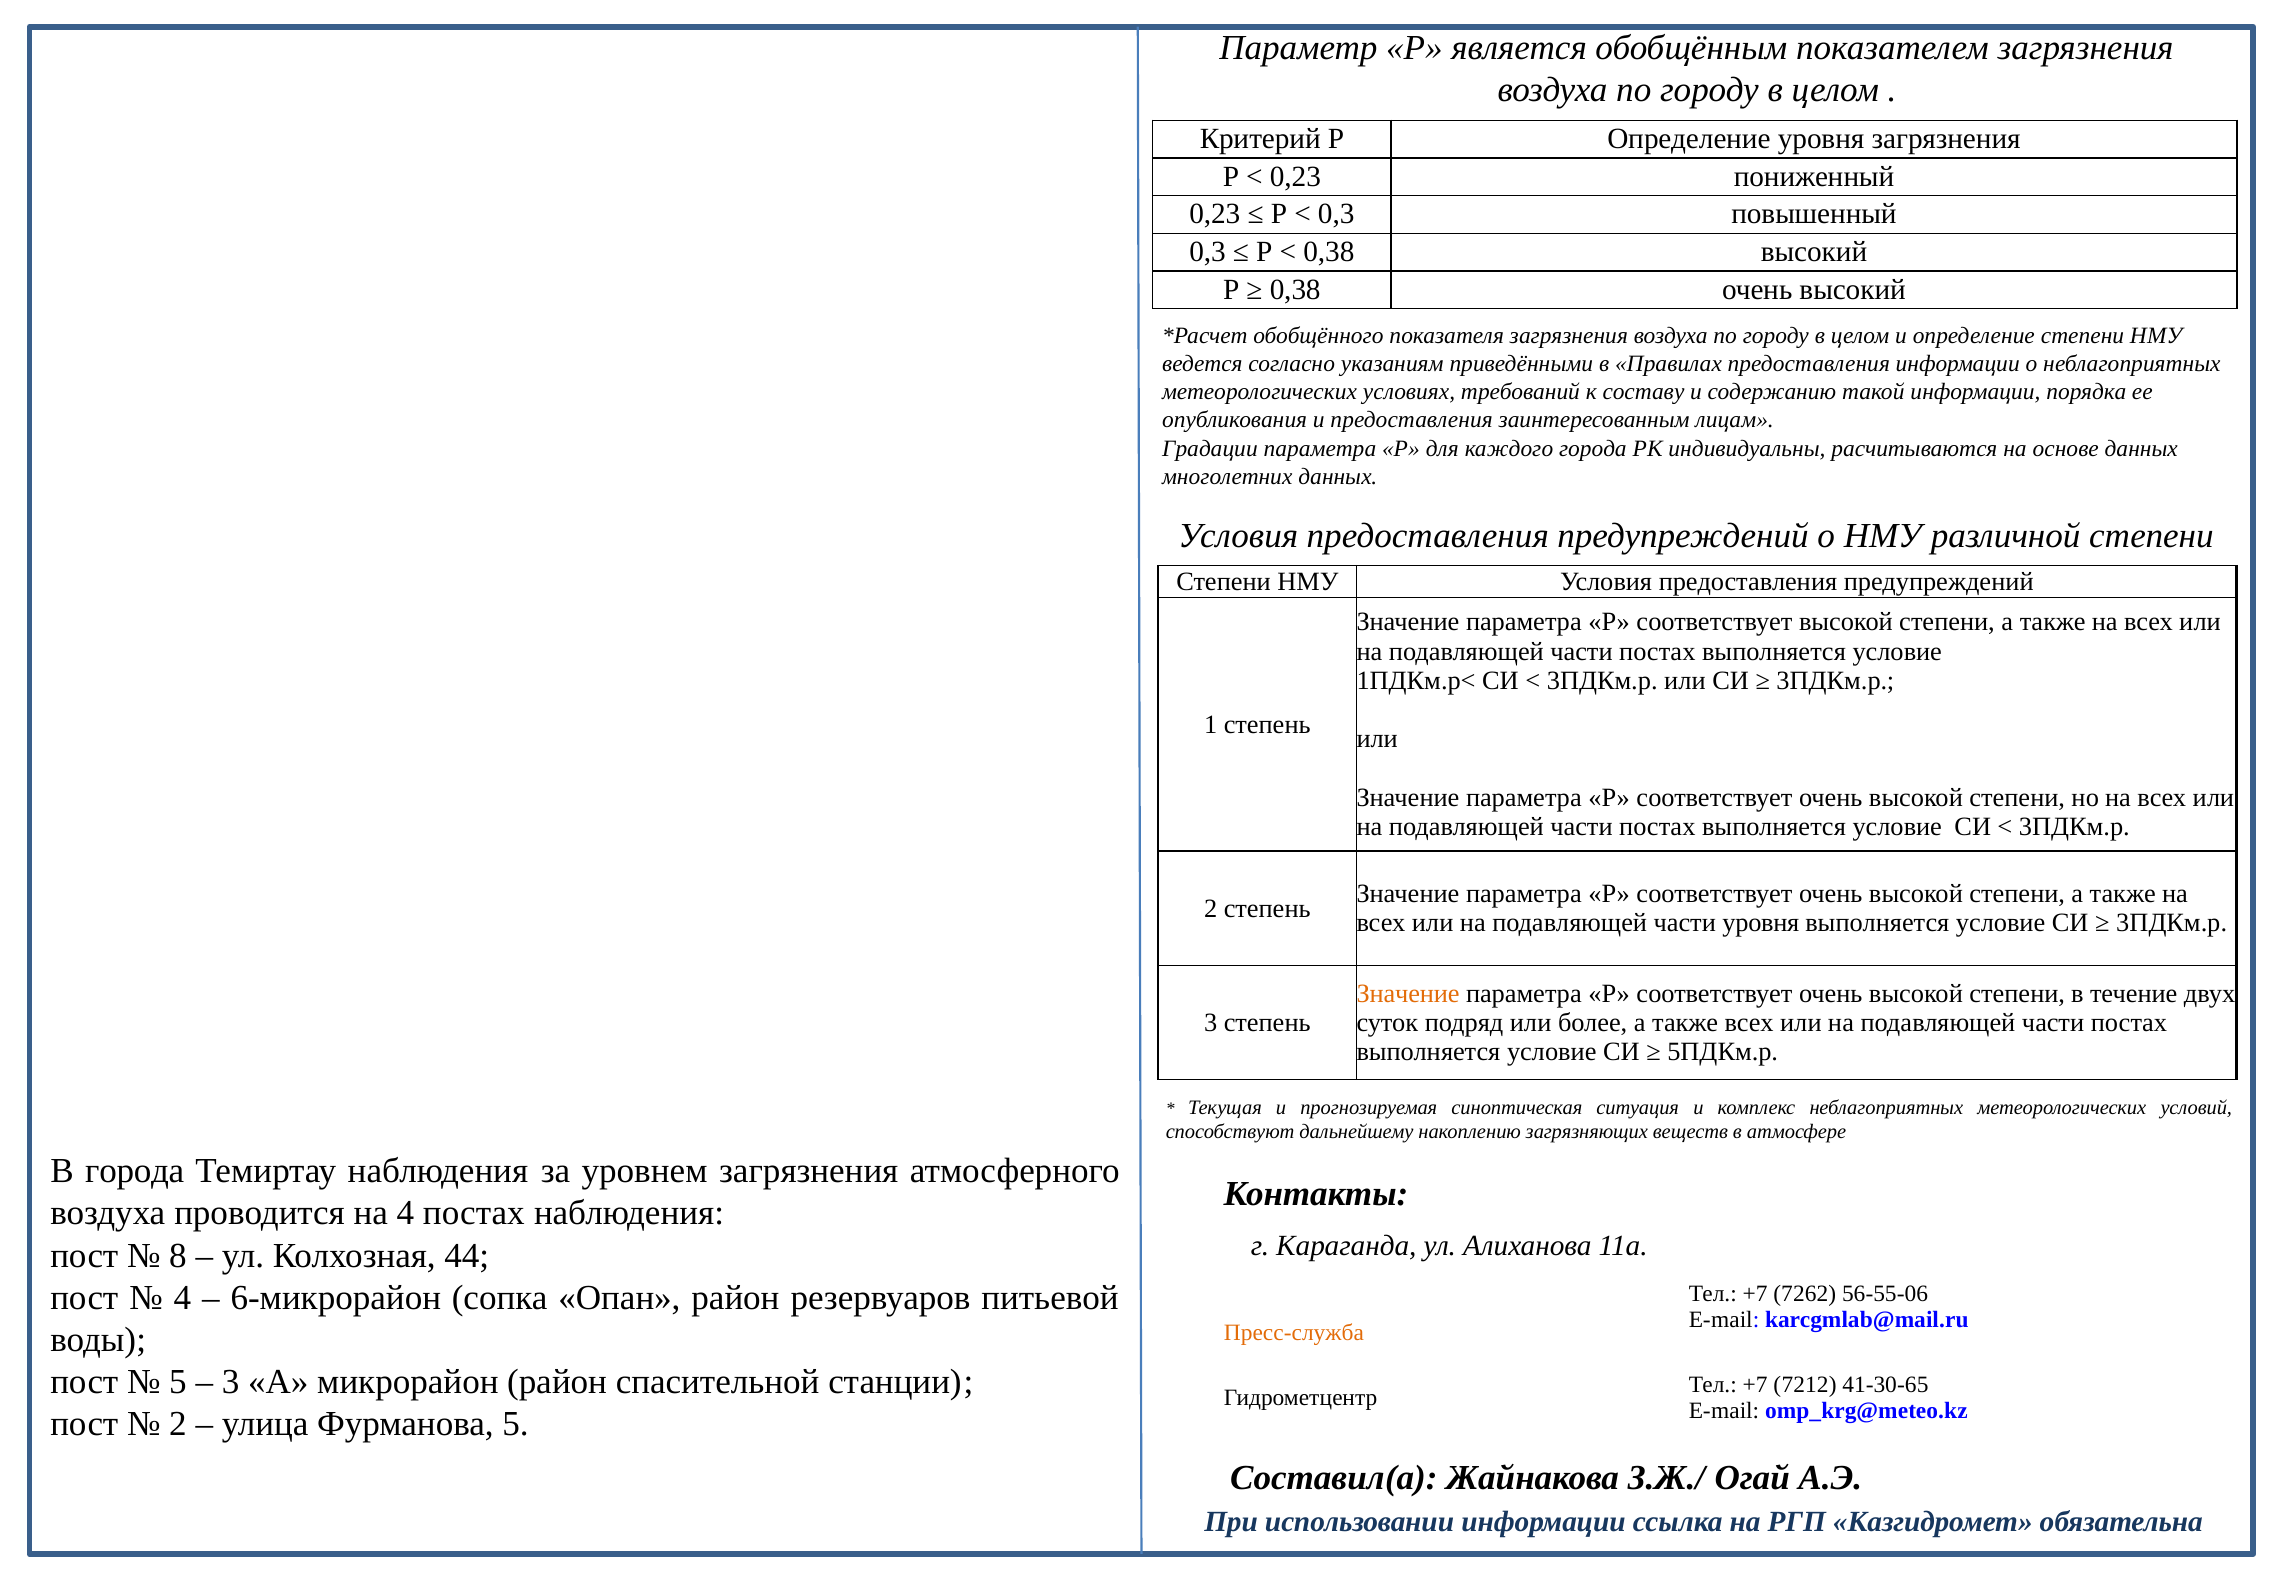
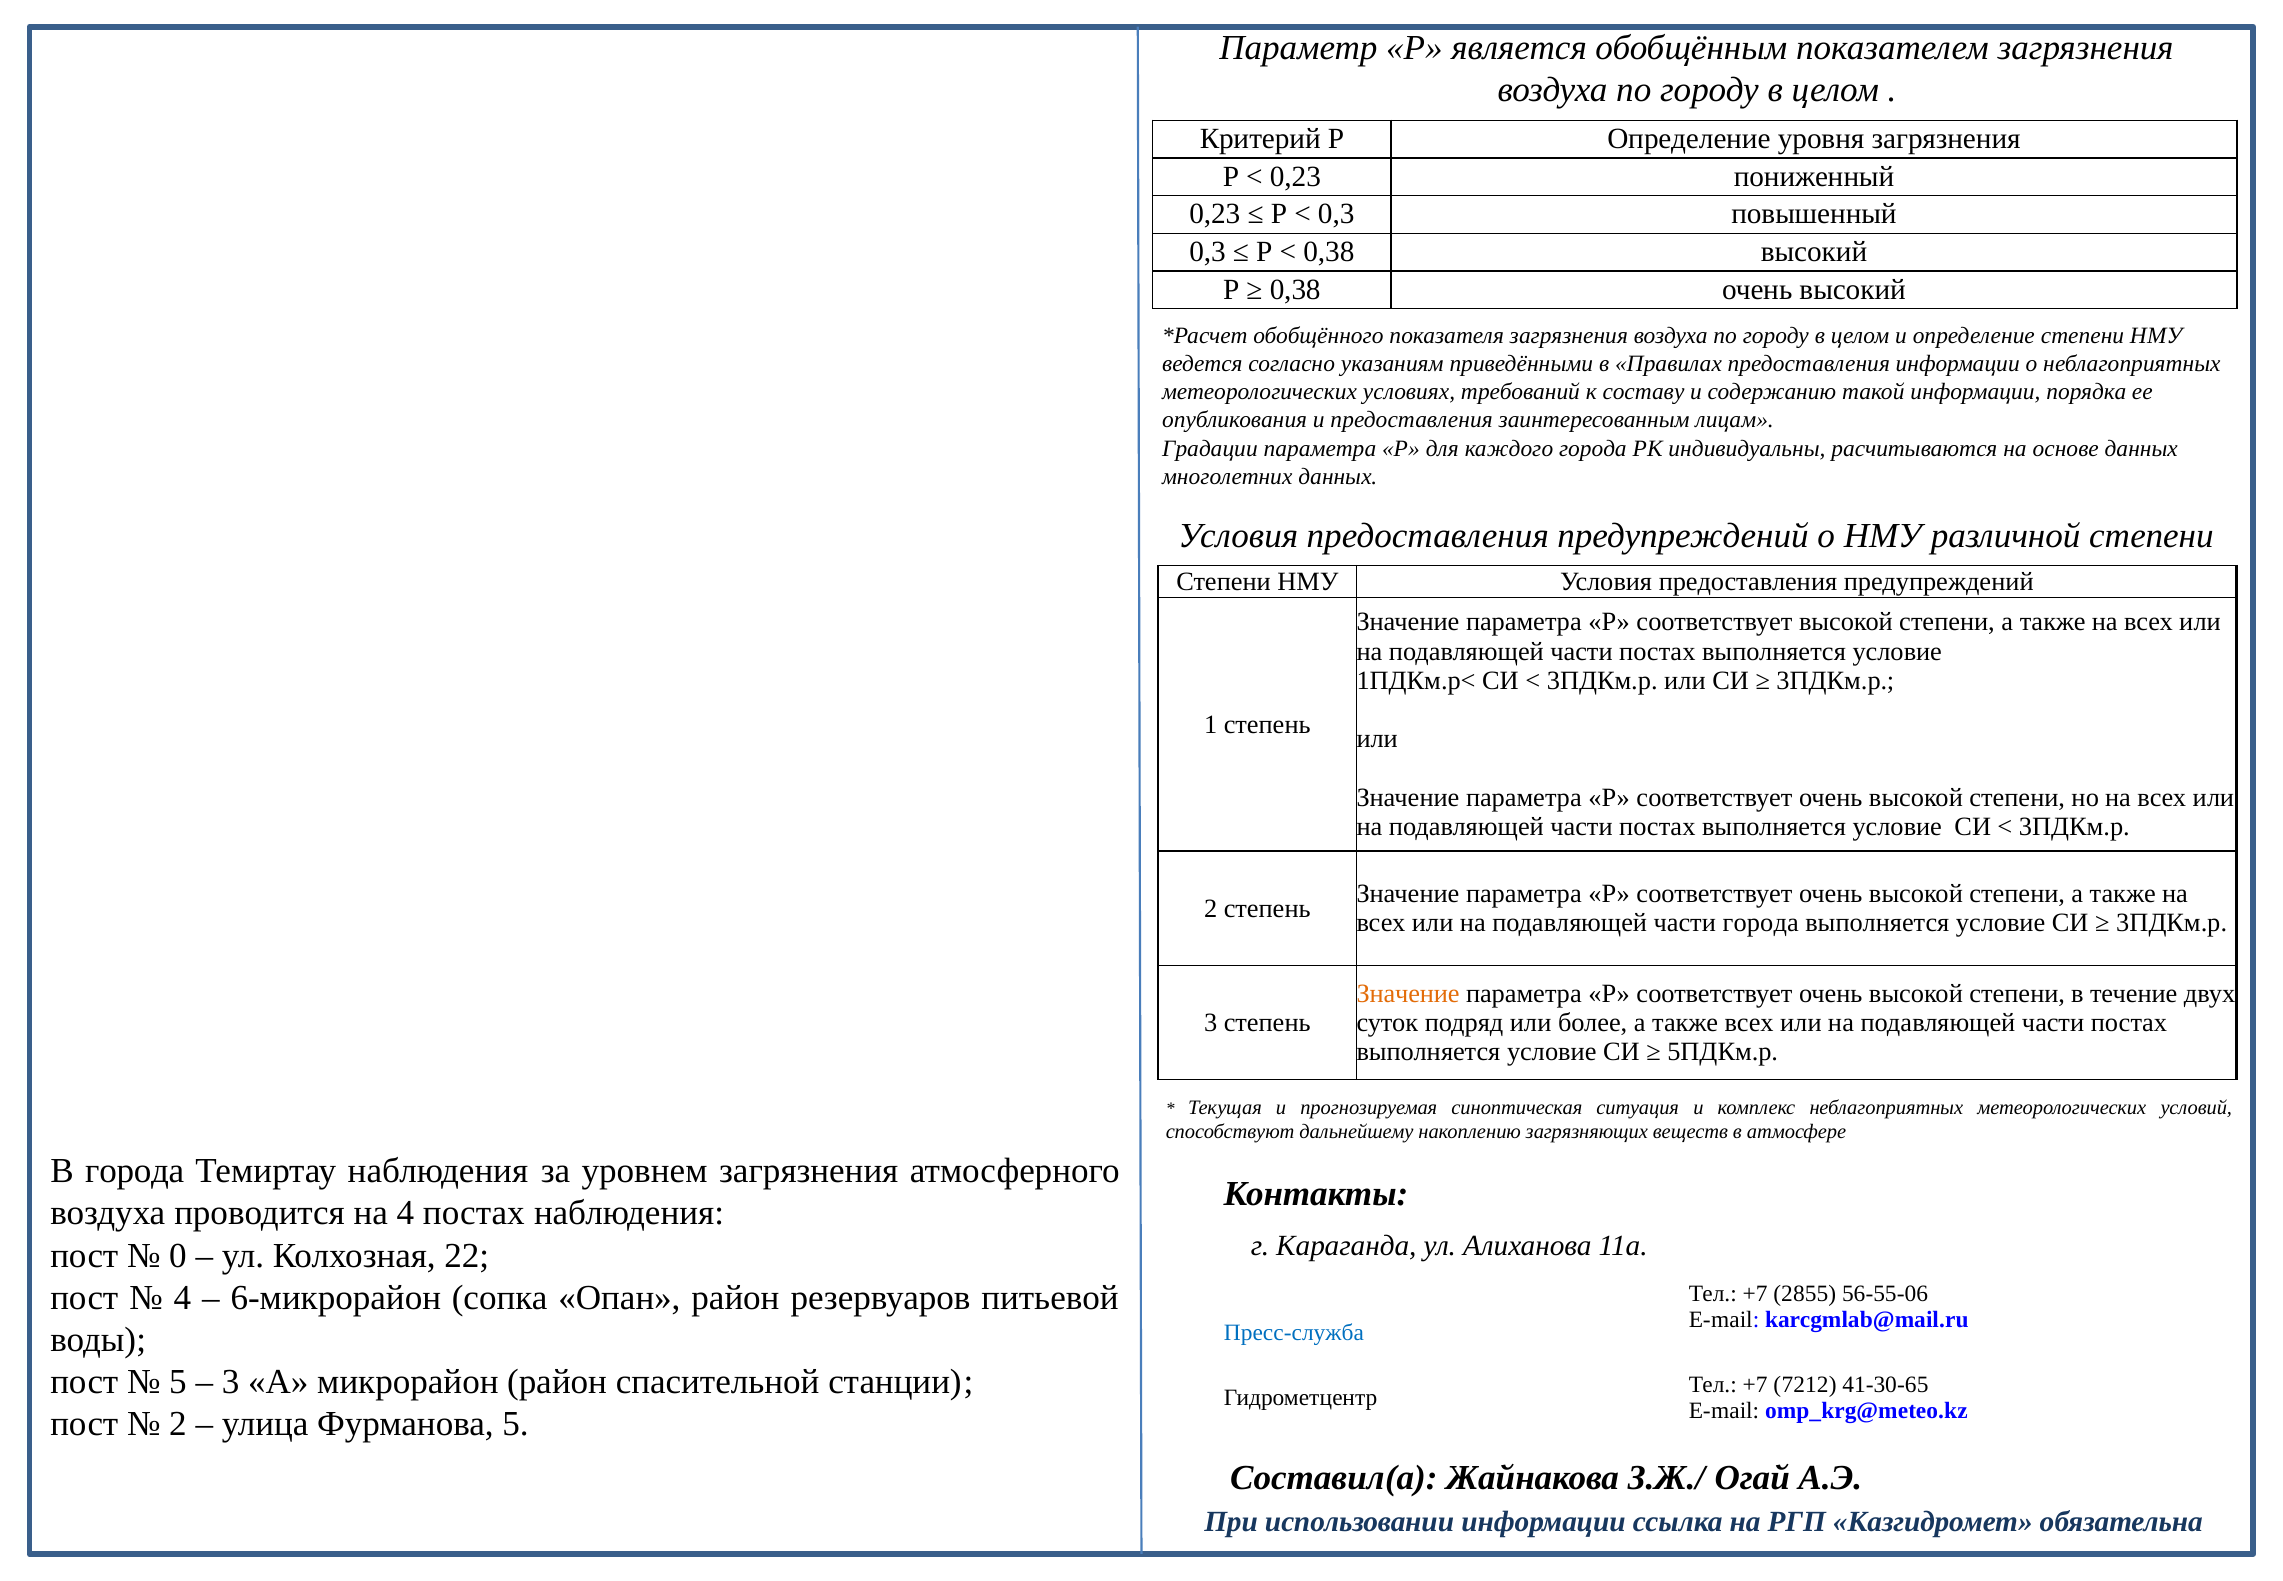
части уровня: уровня -> города (1761, 923)
8: 8 -> 0 (178, 1255)
44: 44 -> 22 (467, 1255)
7262: 7262 -> 2855 (1805, 1293)
Пресс-служба colour: orange -> blue (1294, 1332)
